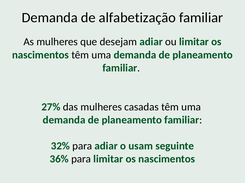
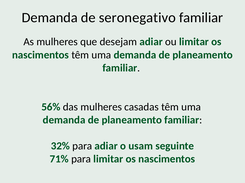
alfabetização: alfabetização -> seronegativo (137, 18)
27%: 27% -> 56% (51, 107)
36%: 36% -> 71% (59, 160)
